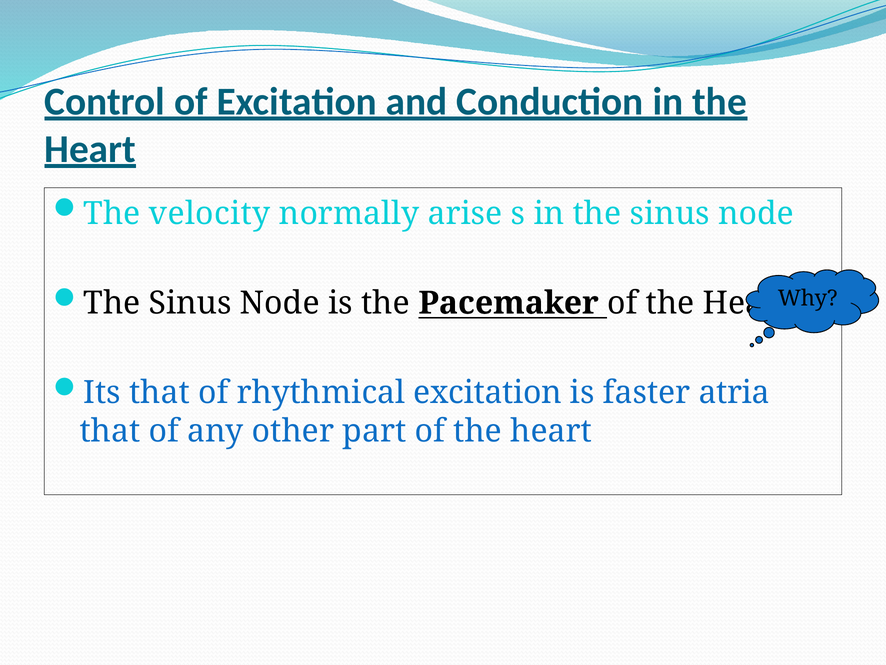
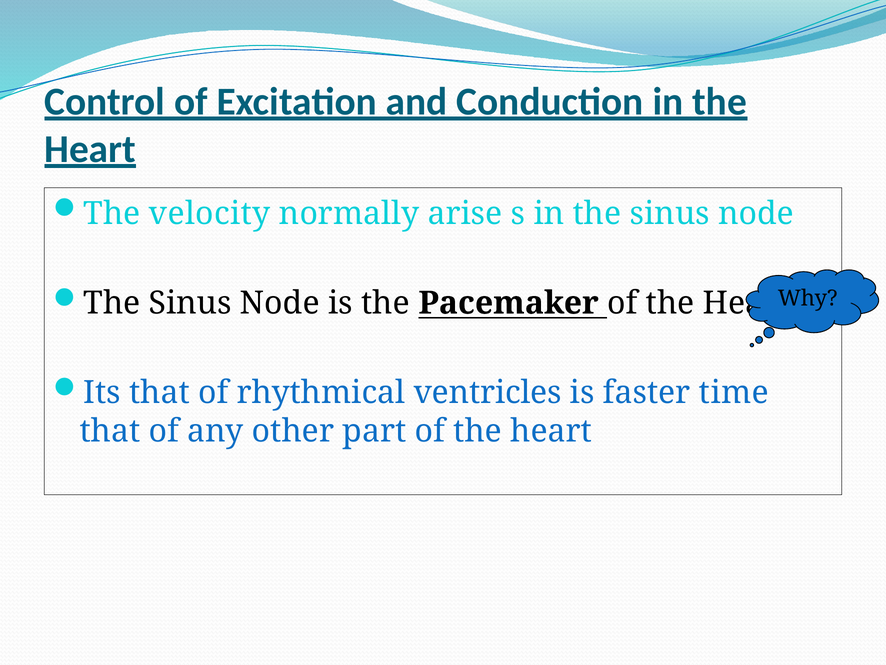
rhythmical excitation: excitation -> ventricles (488, 392)
atria: atria -> time (734, 392)
